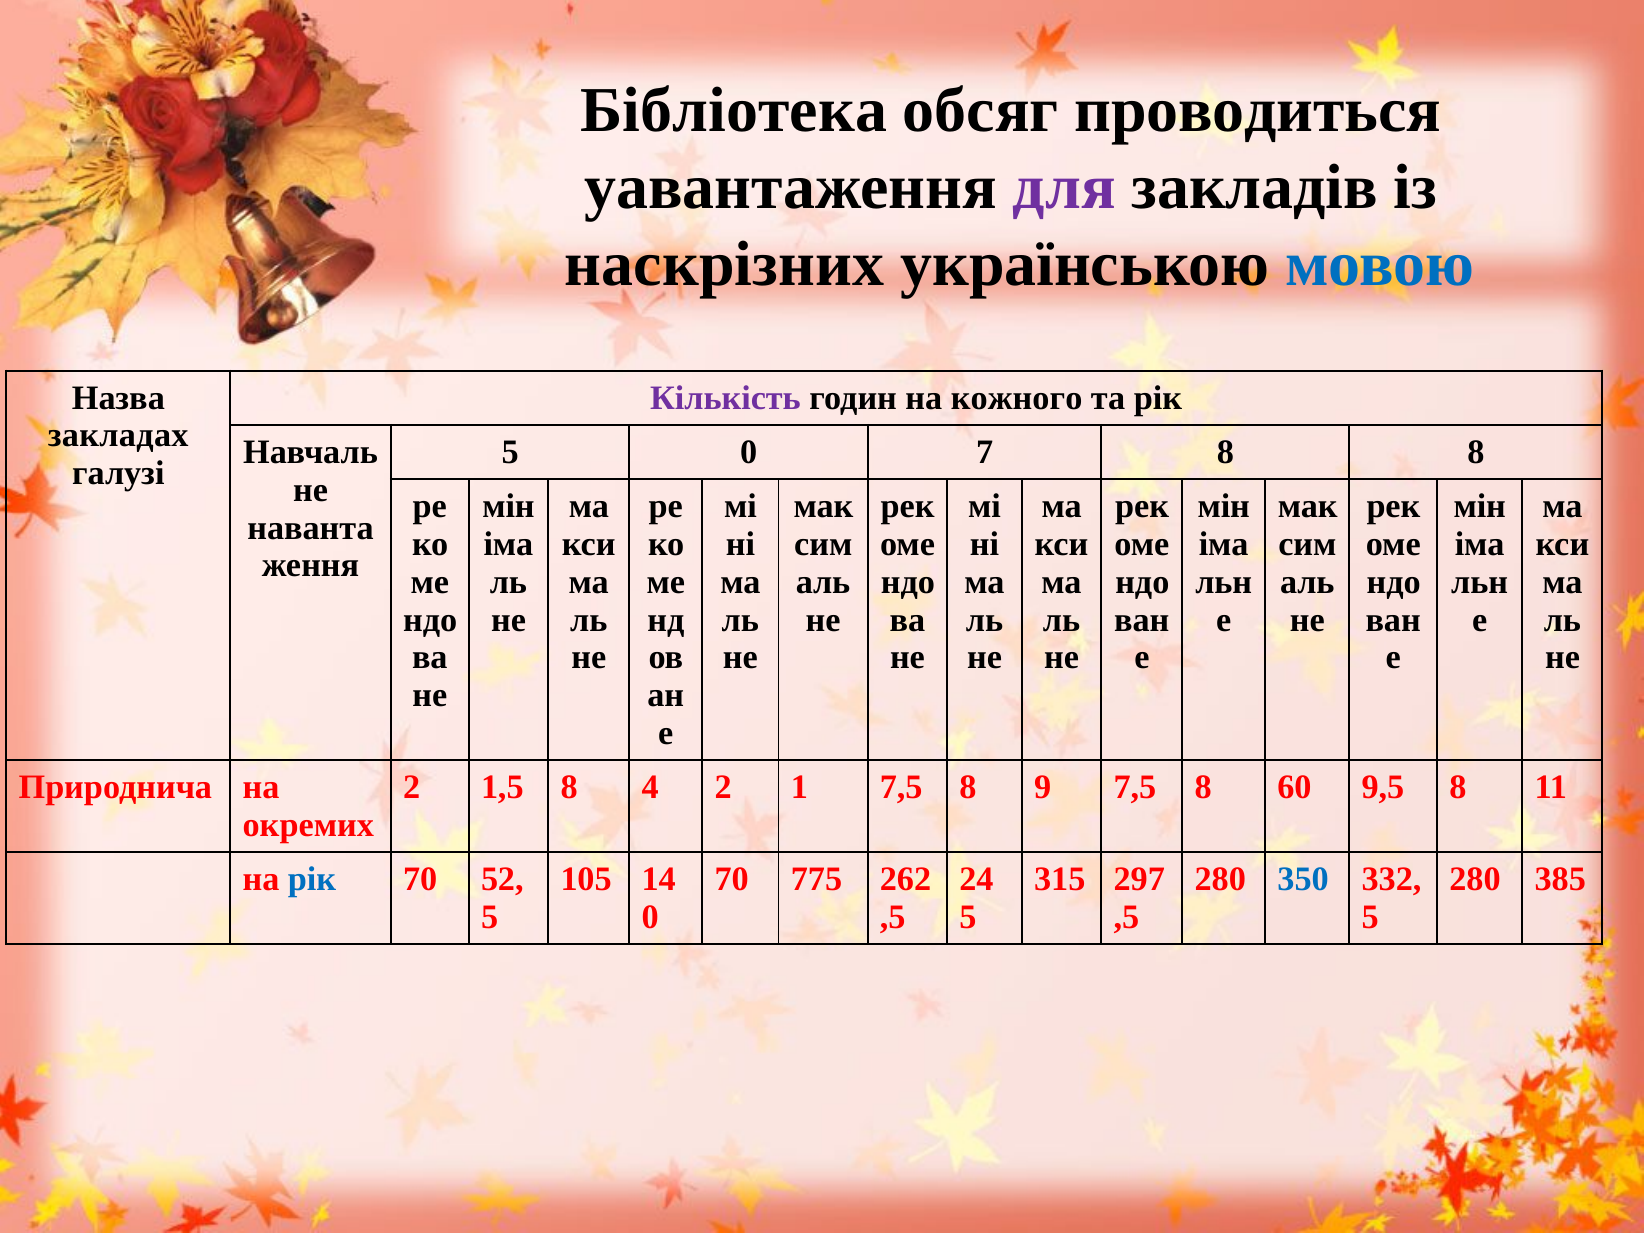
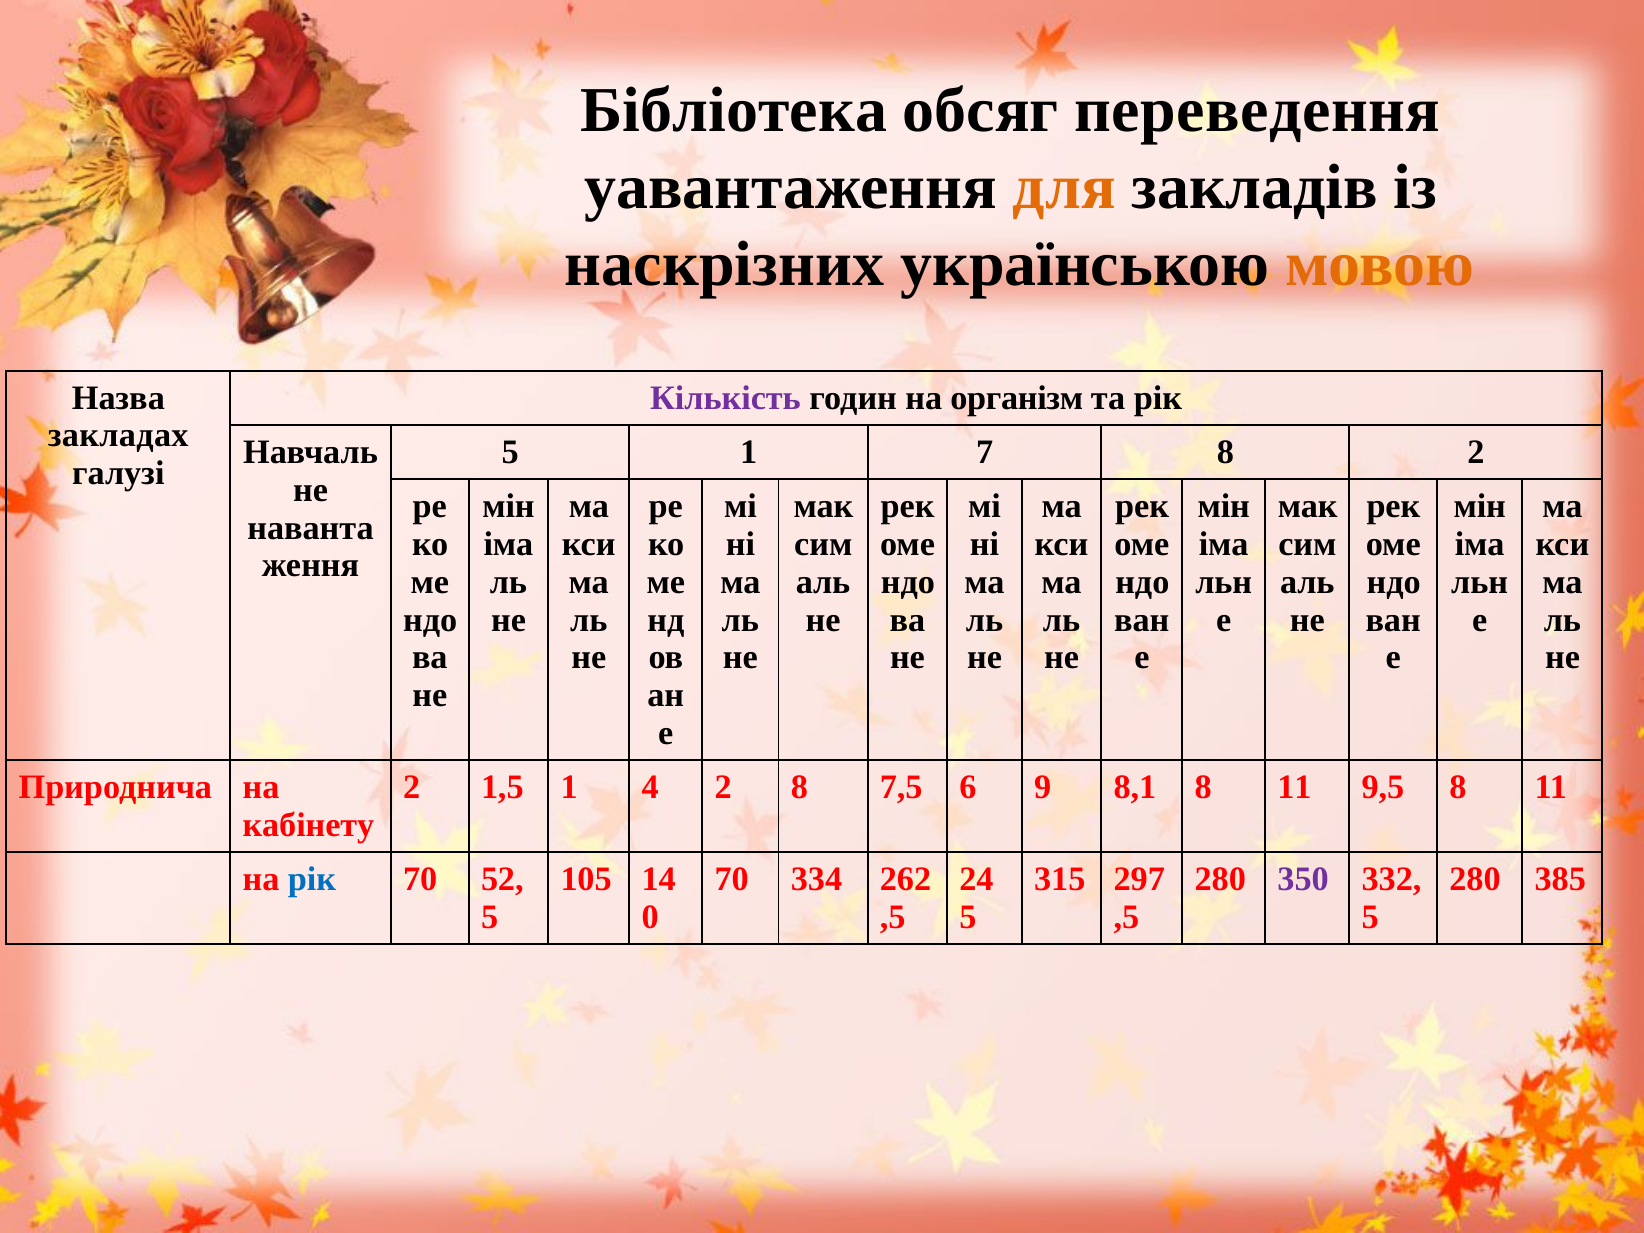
проводиться: проводиться -> переведення (1258, 111)
для colour: purple -> orange (1064, 188)
мовою colour: blue -> orange (1380, 264)
кожного: кожного -> організм (1017, 398)
5 0: 0 -> 1 (749, 452)
8 8: 8 -> 2 (1476, 452)
1,5 8: 8 -> 1 (569, 788)
2 1: 1 -> 8 (799, 788)
8: 8 -> 6 (968, 788)
9 7,5: 7,5 -> 8,1 (1135, 788)
60: 60 -> 11 (1294, 788)
окремих: окремих -> кабінету (308, 825)
775: 775 -> 334 (816, 880)
350 colour: blue -> purple (1303, 880)
